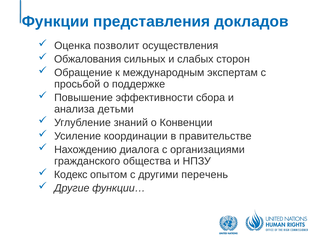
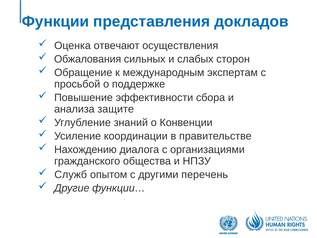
позволит: позволит -> отвечают (117, 46)
детьми: детьми -> защите (116, 109)
Кодекс: Кодекс -> Служб (71, 174)
